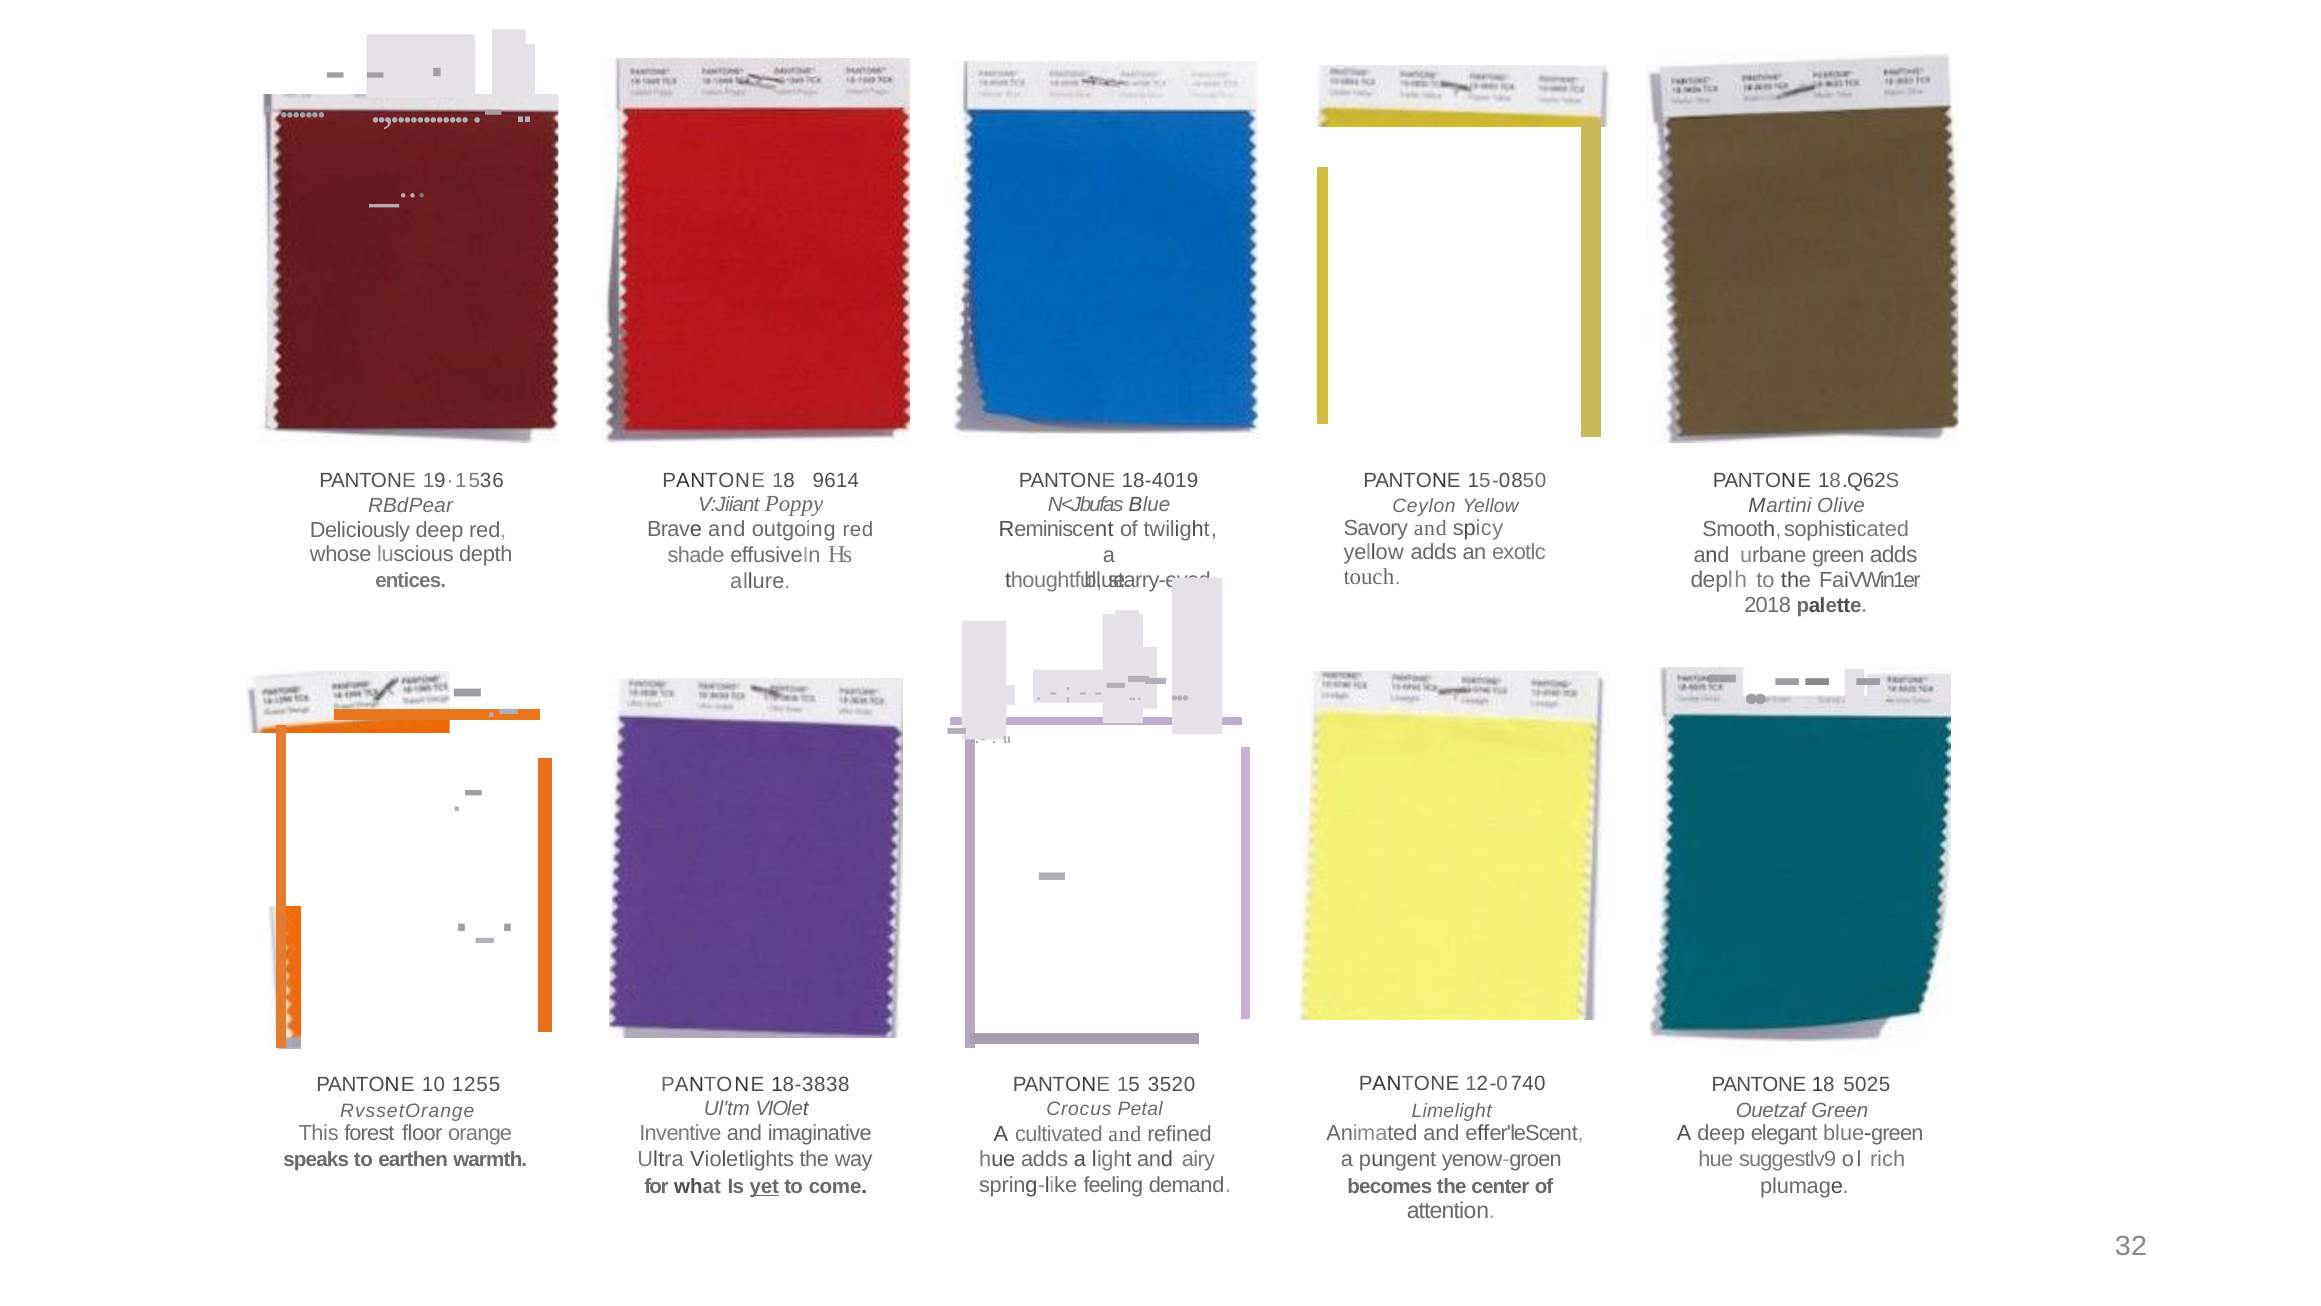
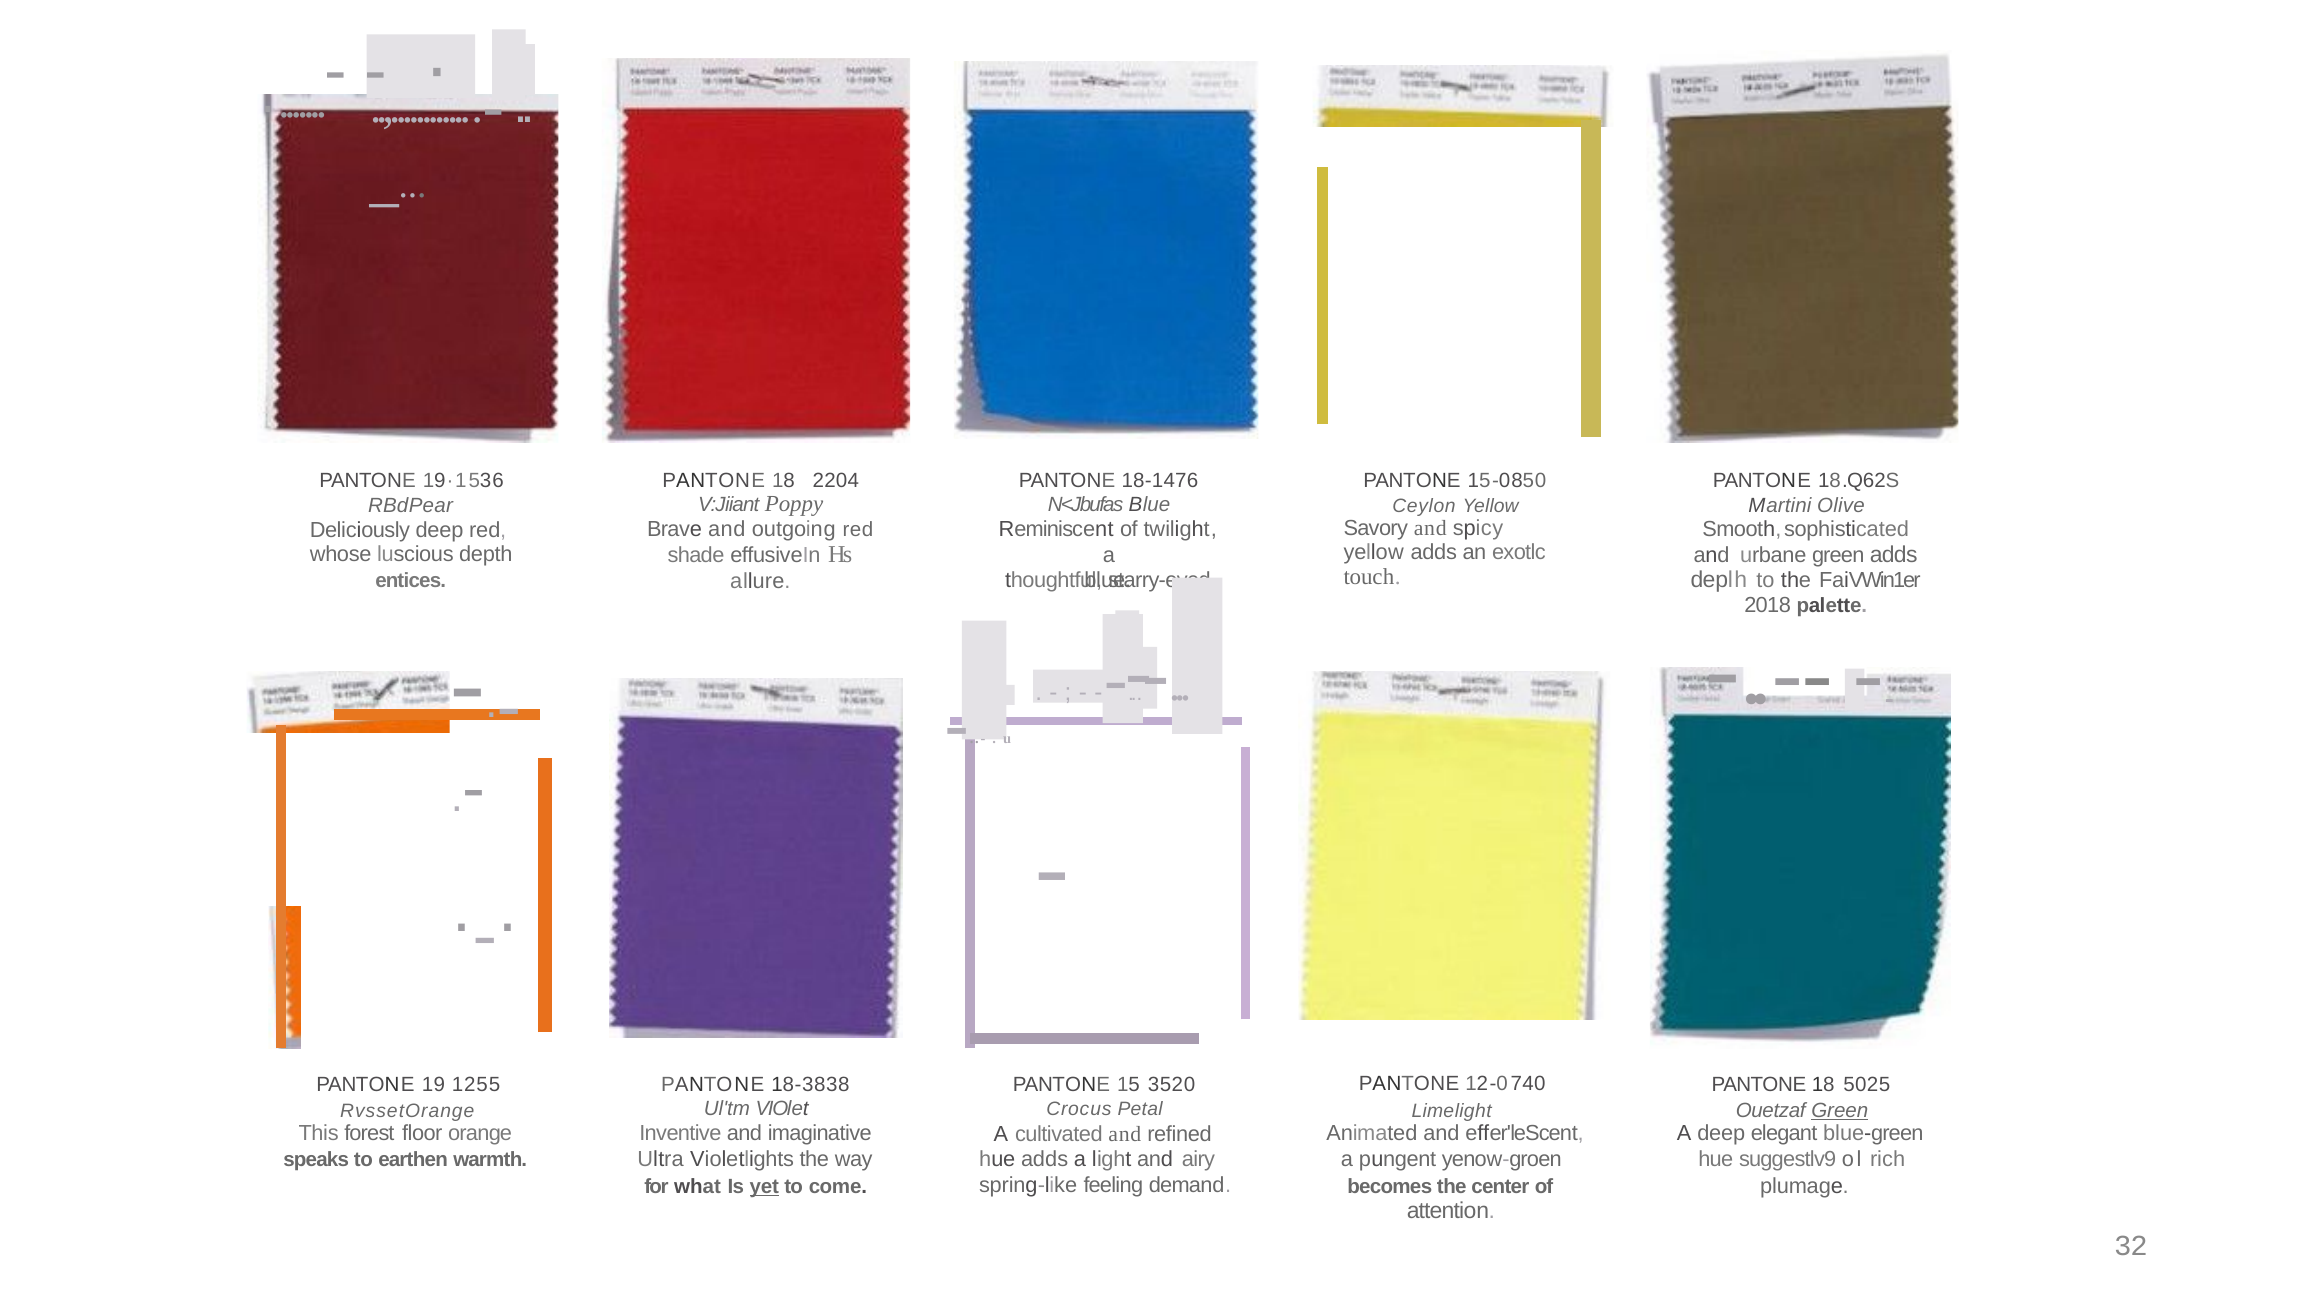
9614: 9614 -> 2204 (836, 481)
18-4019: 18-4019 -> 18-1476 (1160, 481)
10: 10 -> 19 (433, 1085)
Green underline: none -> present (1840, 1110)
